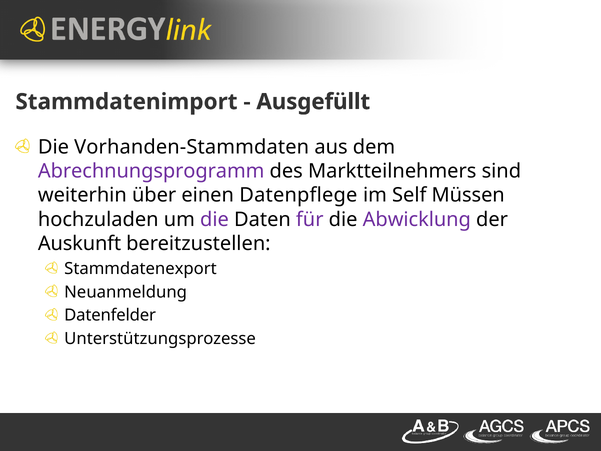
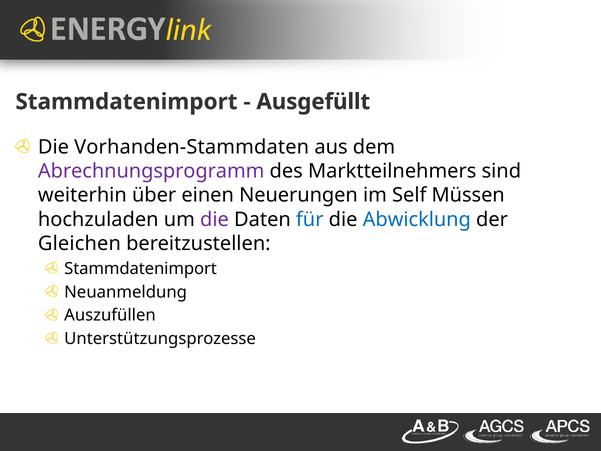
Datenpflege: Datenpflege -> Neuerungen (298, 195)
für colour: purple -> blue (310, 219)
Abwicklung colour: purple -> blue (417, 219)
Auskunft: Auskunft -> Gleichen (79, 243)
Stammdatenexport: Stammdatenexport -> Stammdatenimport (141, 268)
Datenfelder: Datenfelder -> Auszufüllen (110, 315)
